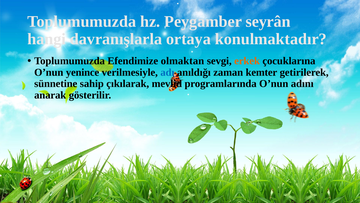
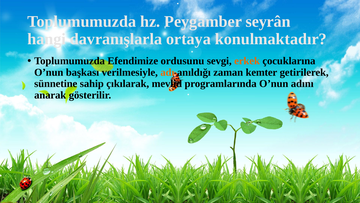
olmaktan: olmaktan -> ordusunu (182, 61)
yenince: yenince -> başkası (83, 72)
adı colour: blue -> orange (167, 72)
